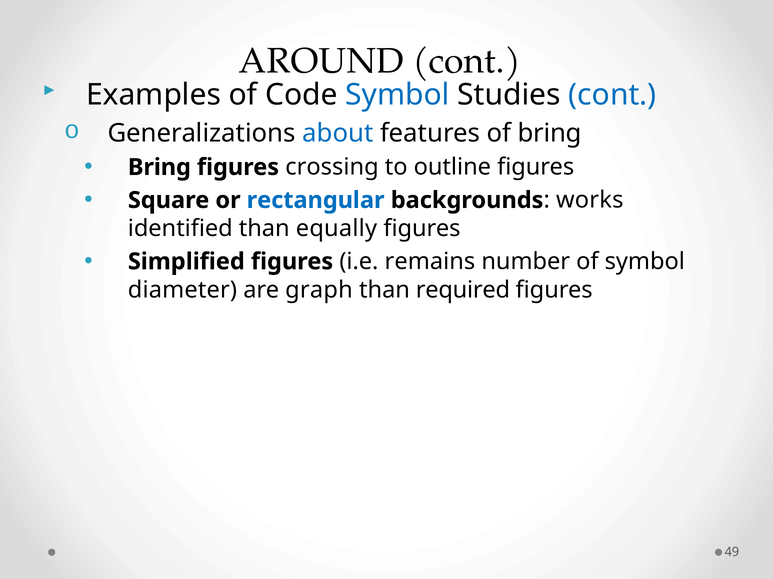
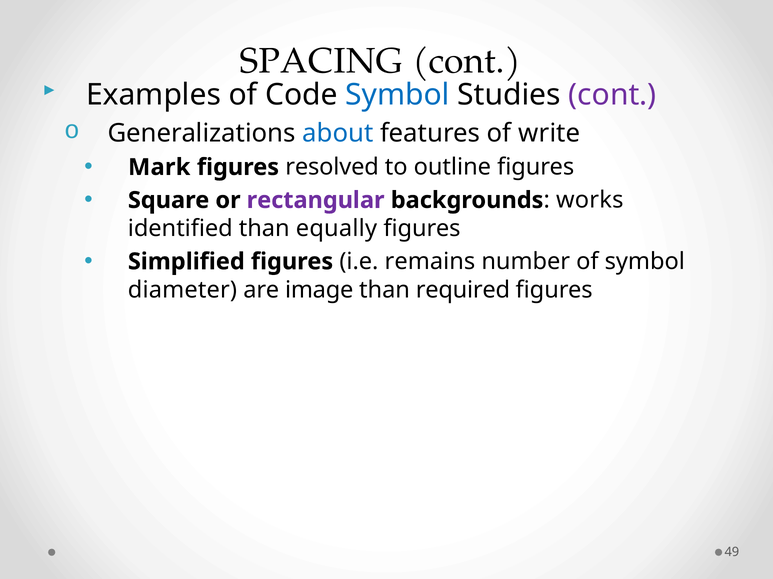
AROUND: AROUND -> SPACING (321, 61)
cont colour: blue -> purple (613, 95)
of bring: bring -> write (549, 133)
Bring: Bring -> Mark (159, 167)
crossing: crossing -> resolved (332, 167)
rectangular colour: blue -> purple (316, 200)
graph: graph -> image (319, 290)
